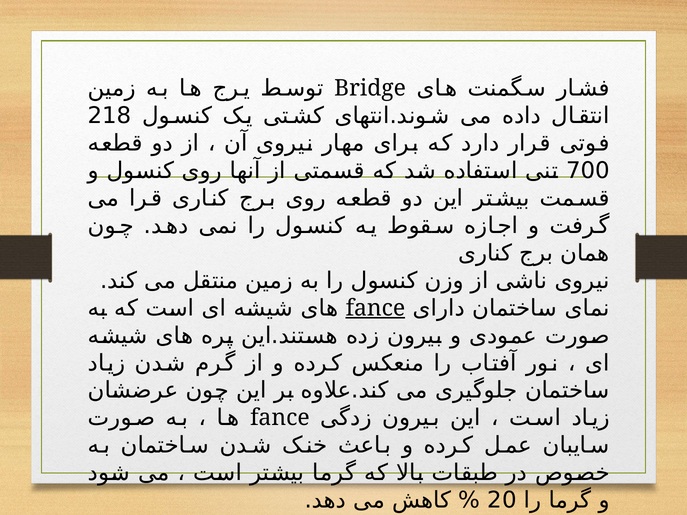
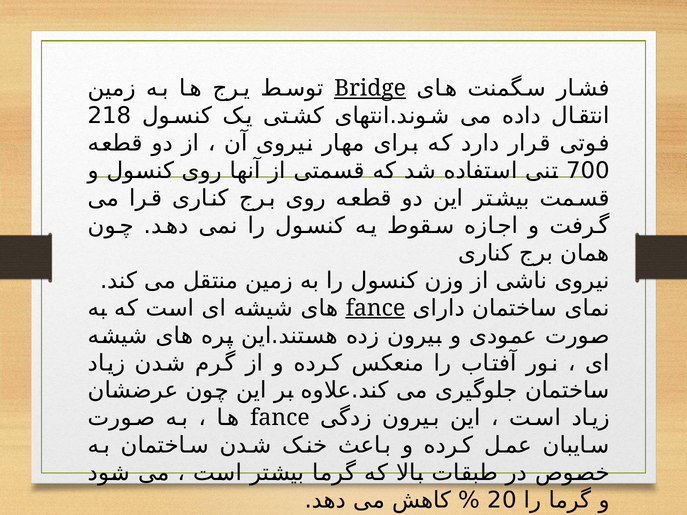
Bridge underline: none -> present (370, 88)
